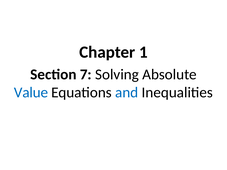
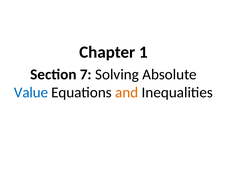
and colour: blue -> orange (127, 93)
